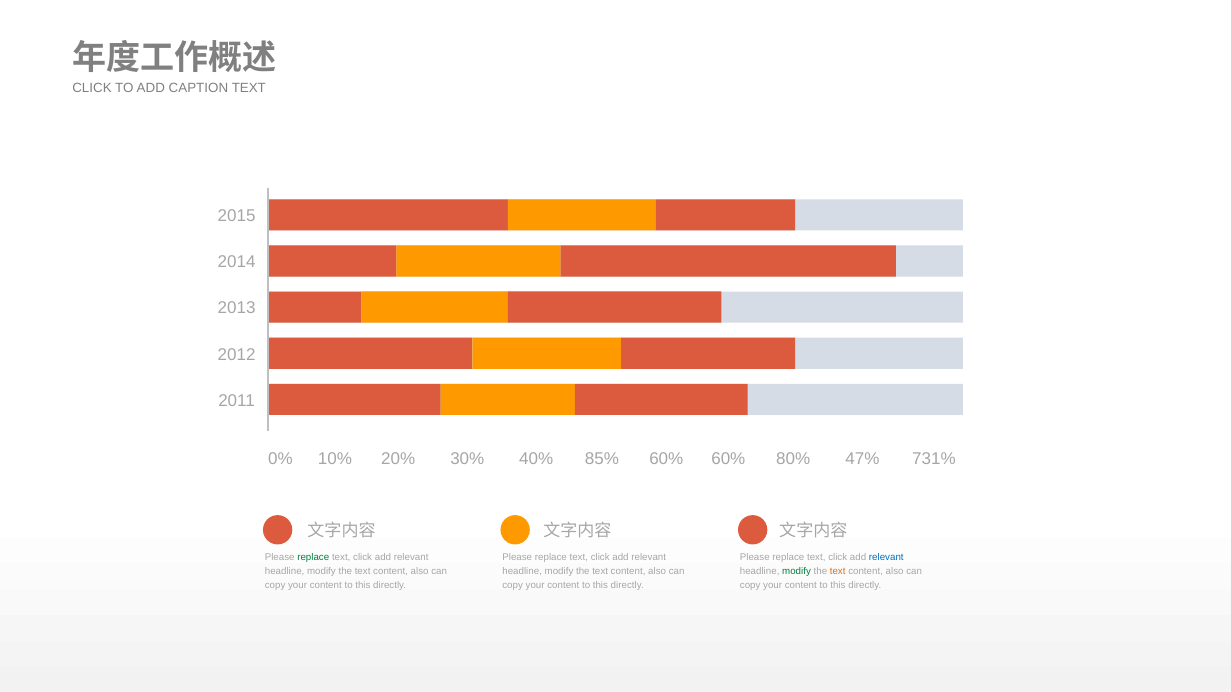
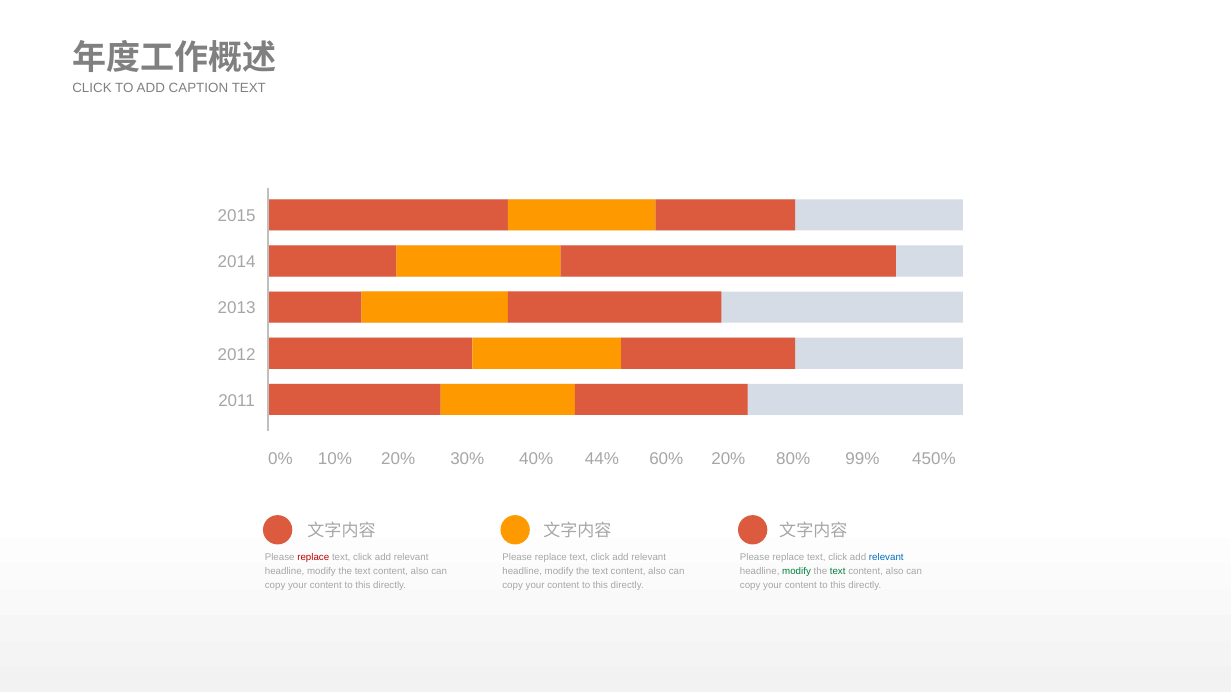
85%: 85% -> 44% (602, 459)
20% 60%: 60% -> 20% (728, 459)
47%: 47% -> 99% (862, 459)
731%: 731% -> 450% (934, 459)
replace colour: green -> red (313, 557)
text colour: orange -> green (838, 571)
